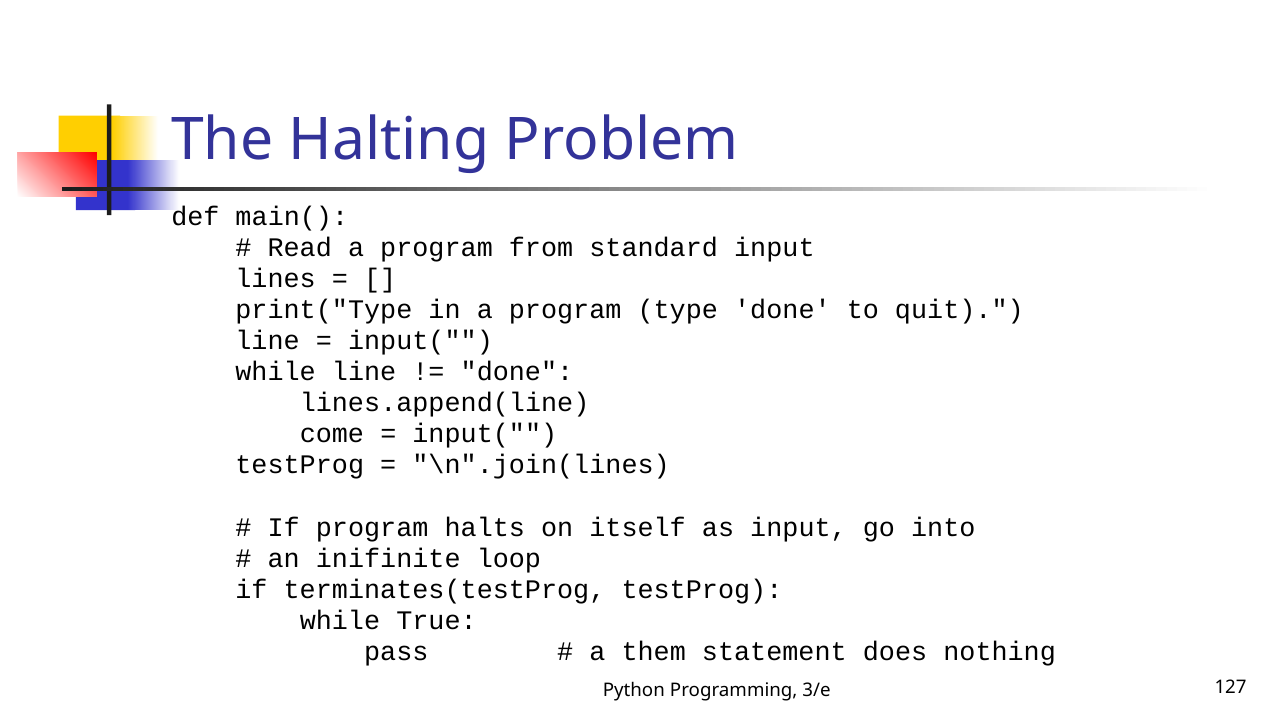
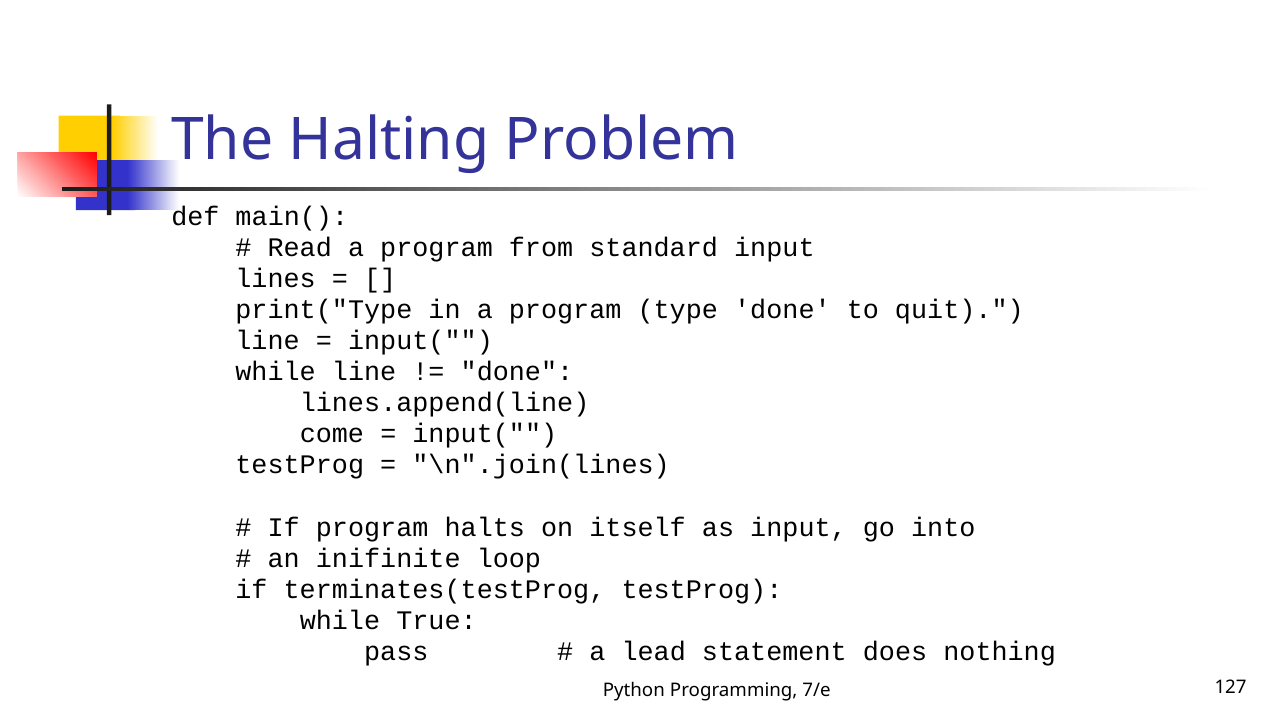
them: them -> lead (654, 652)
3/e: 3/e -> 7/e (817, 691)
